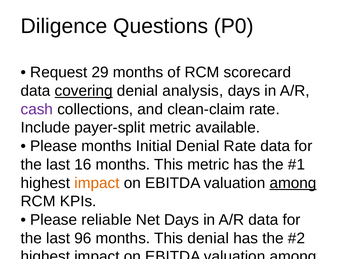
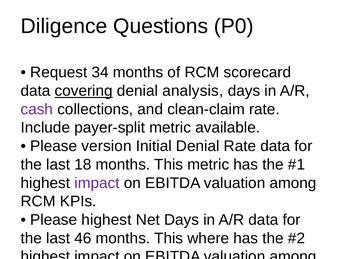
29: 29 -> 34 (100, 72)
Please months: months -> version (106, 146)
16: 16 -> 18 (83, 164)
impact colour: orange -> purple (97, 183)
among underline: present -> none (293, 183)
Please reliable: reliable -> highest (106, 220)
96: 96 -> 46 (83, 238)
This denial: denial -> where (208, 238)
